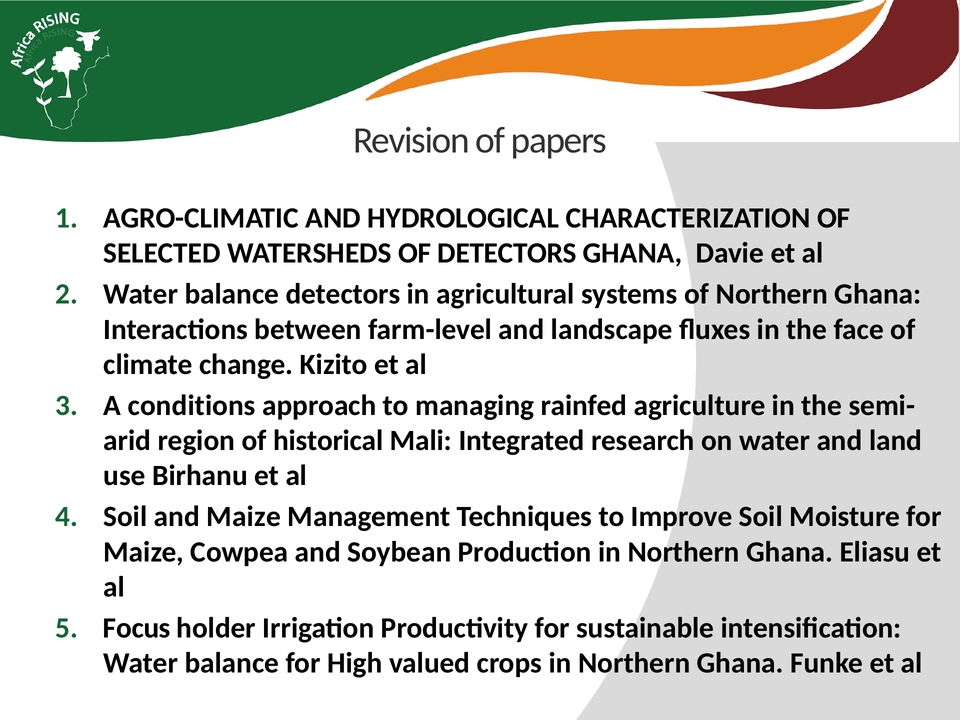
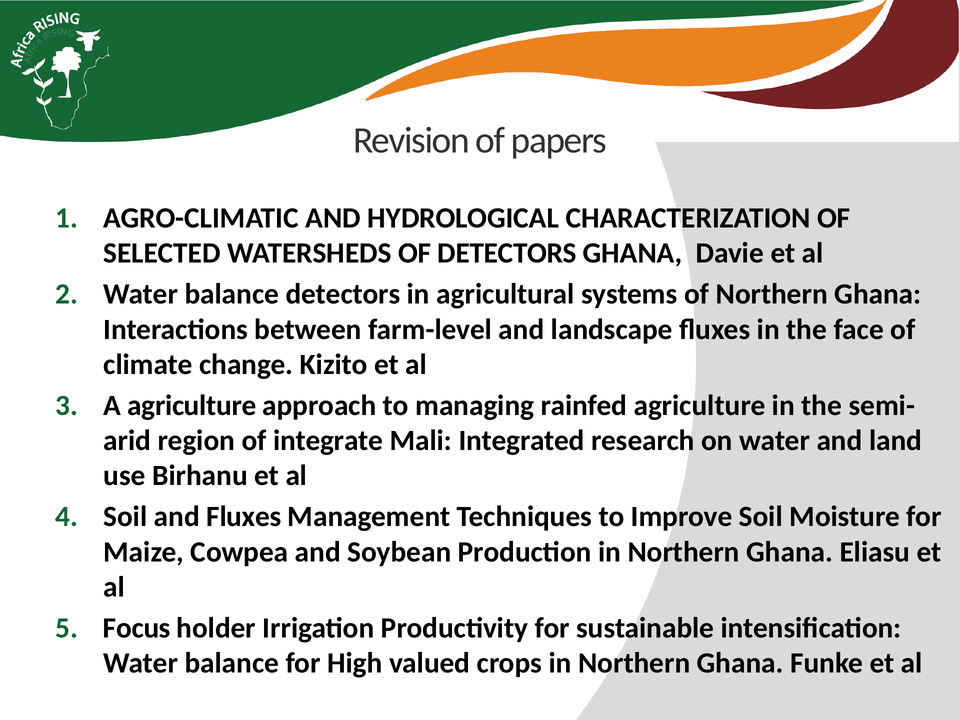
A conditions: conditions -> agriculture (192, 406)
historical: historical -> integrate (328, 441)
and Maize: Maize -> Fluxes (244, 517)
